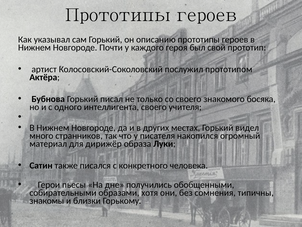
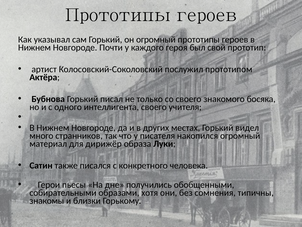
он описанию: описанию -> огромный (156, 40)
